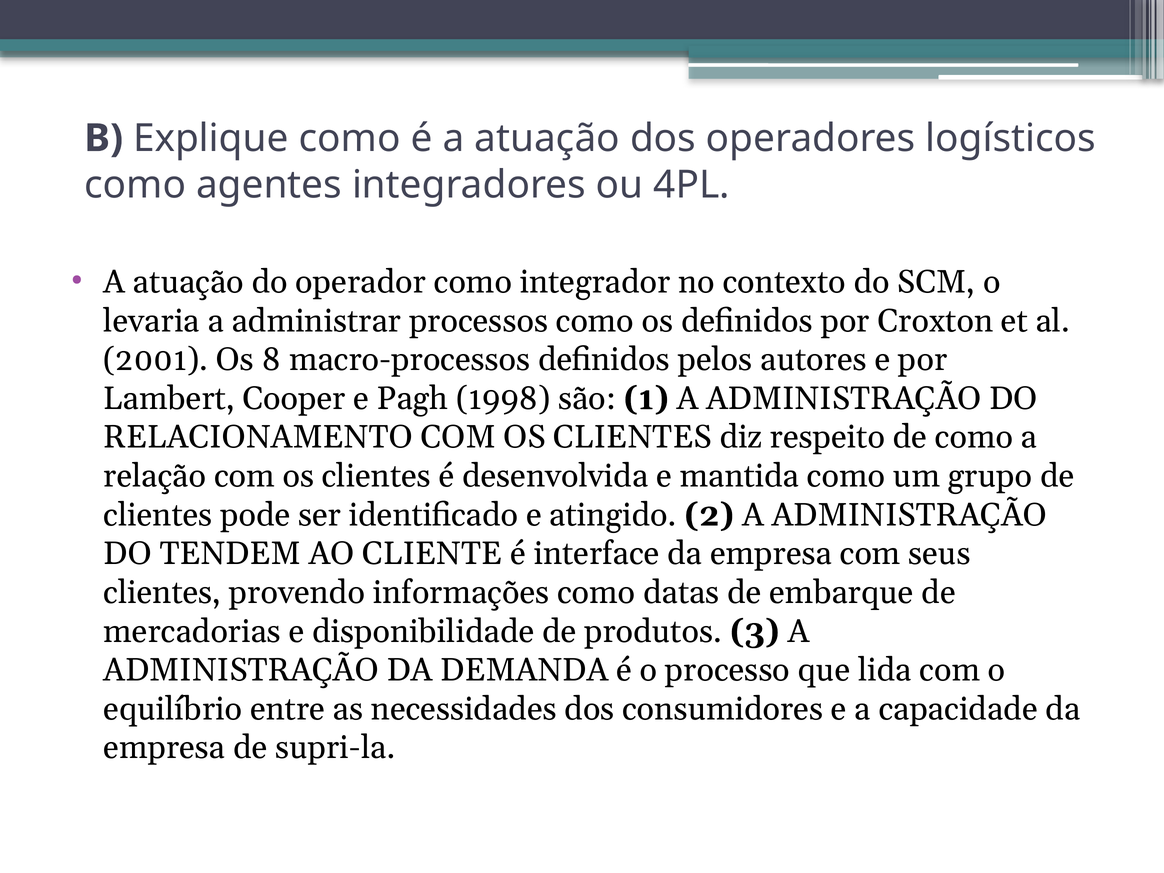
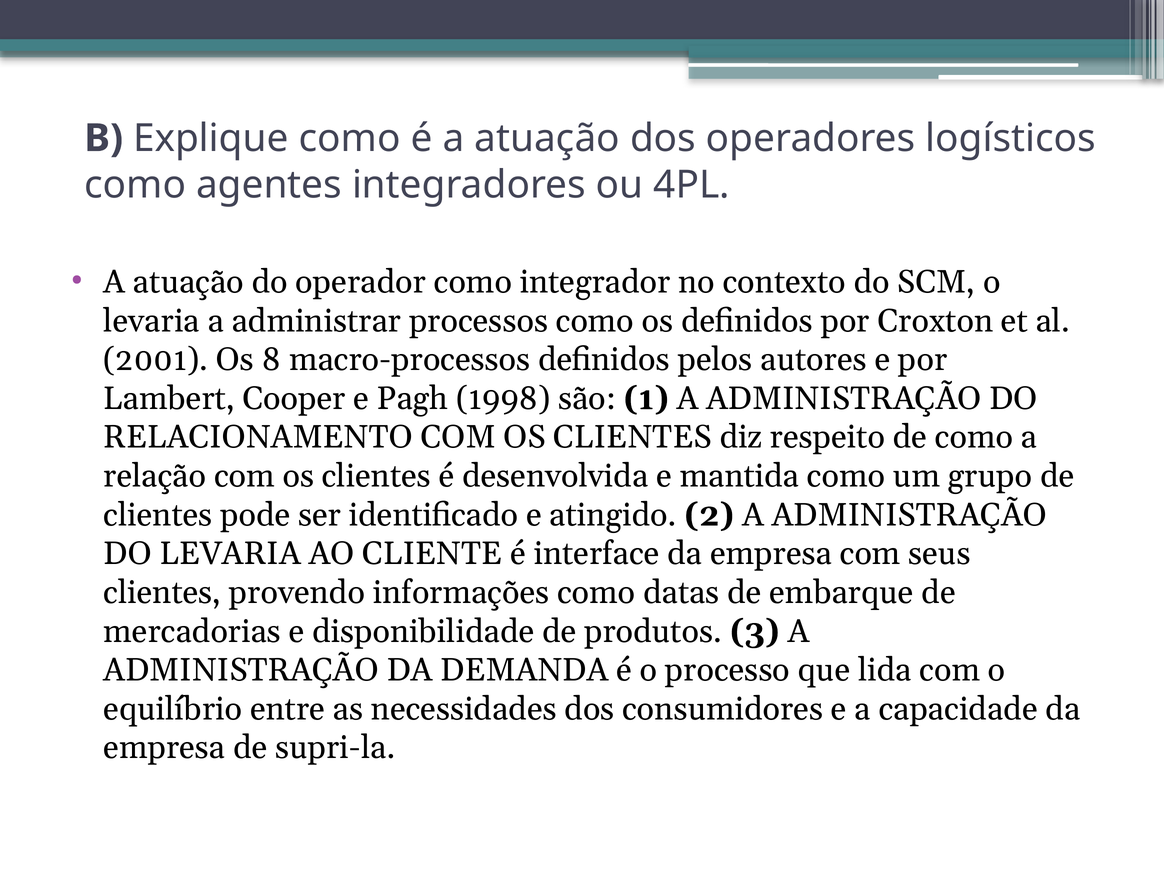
DO TENDEM: TENDEM -> LEVARIA (230, 554)
